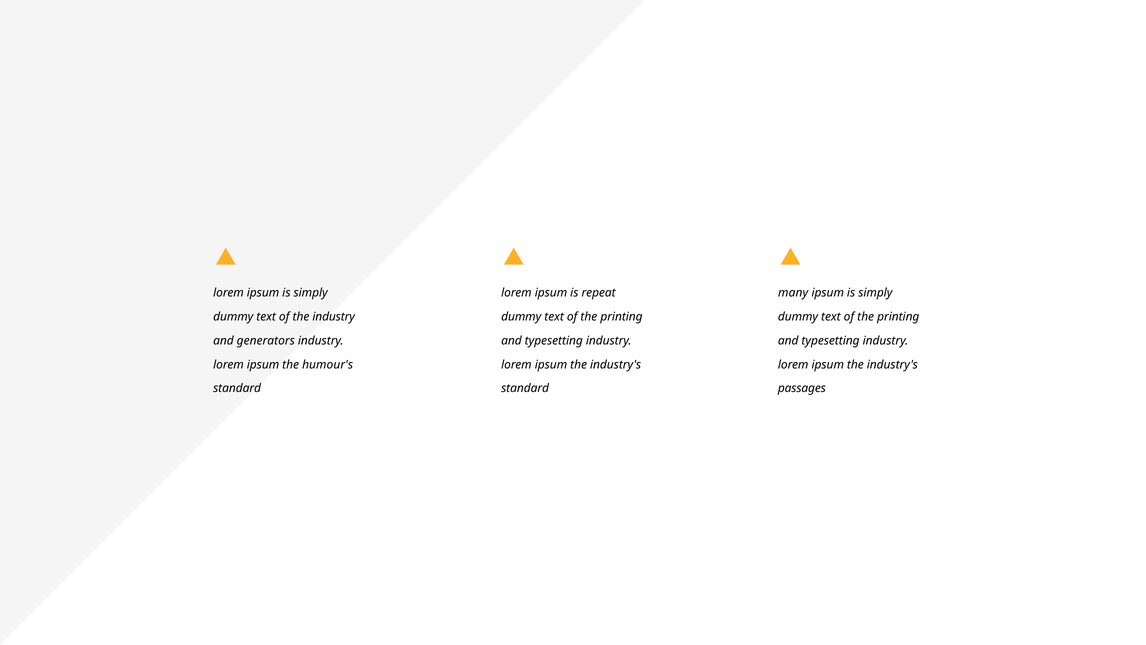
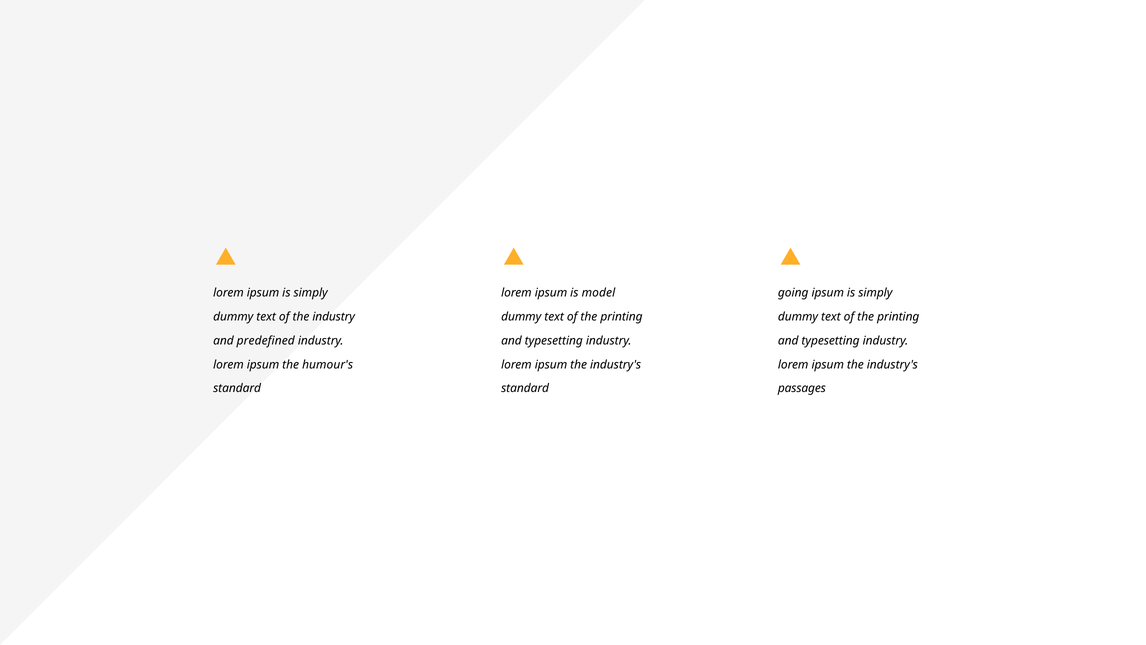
repeat: repeat -> model (598, 293)
many: many -> going (793, 293)
generators: generators -> predefined (266, 341)
